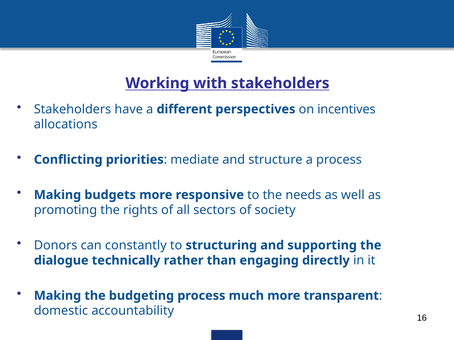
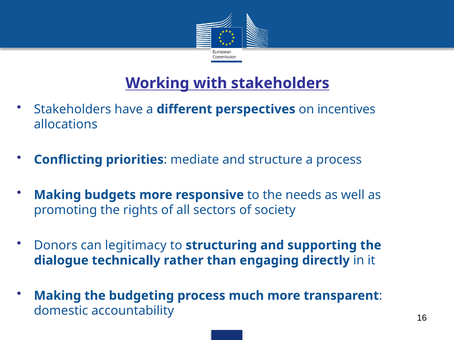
constantly: constantly -> legitimacy (136, 246)
